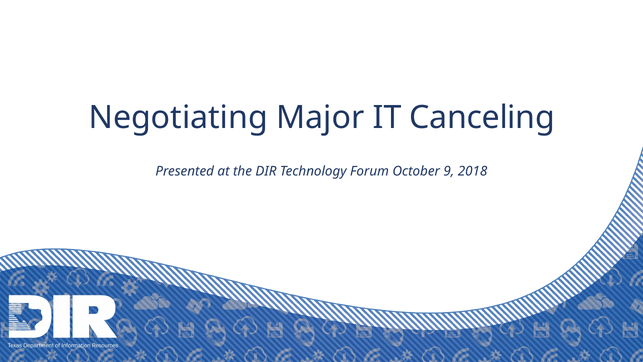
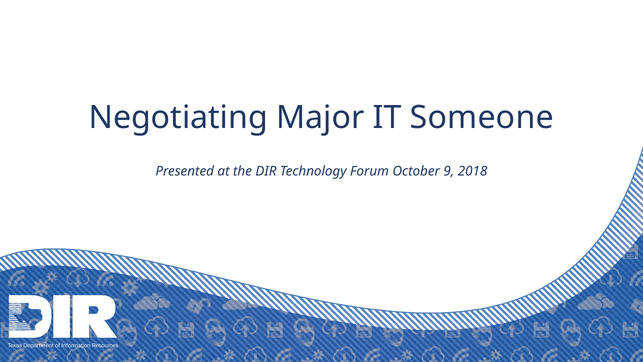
Canceling: Canceling -> Someone (482, 117)
